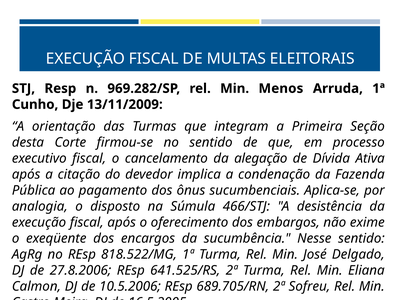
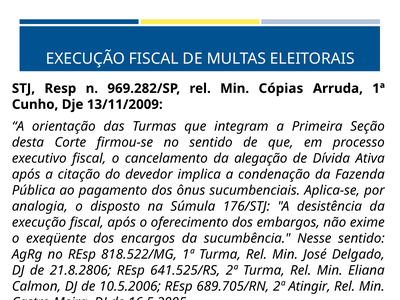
Menos: Menos -> Cópias (281, 88)
466/STJ: 466/STJ -> 176/STJ (246, 206)
27.8.2006: 27.8.2006 -> 21.8.2806 (80, 270)
Sofreu: Sofreu -> Atingir (309, 286)
